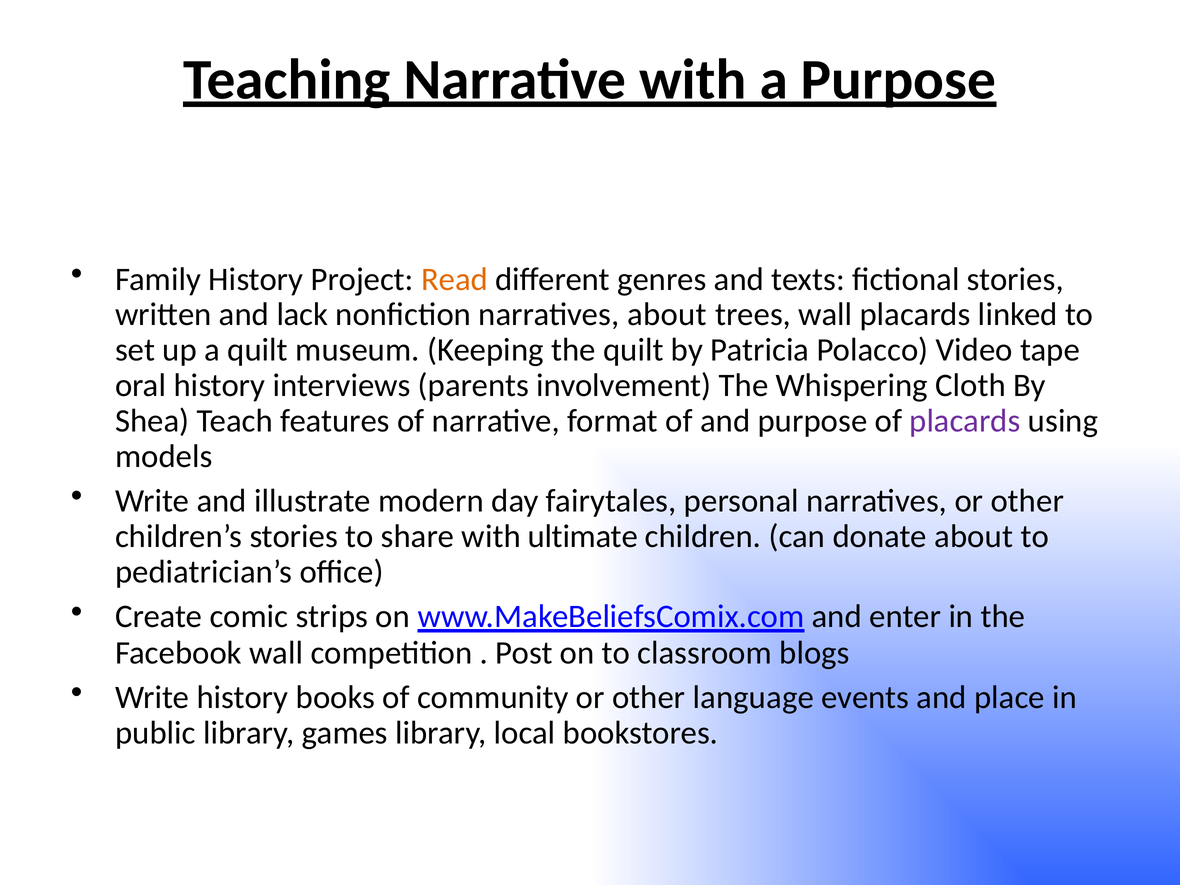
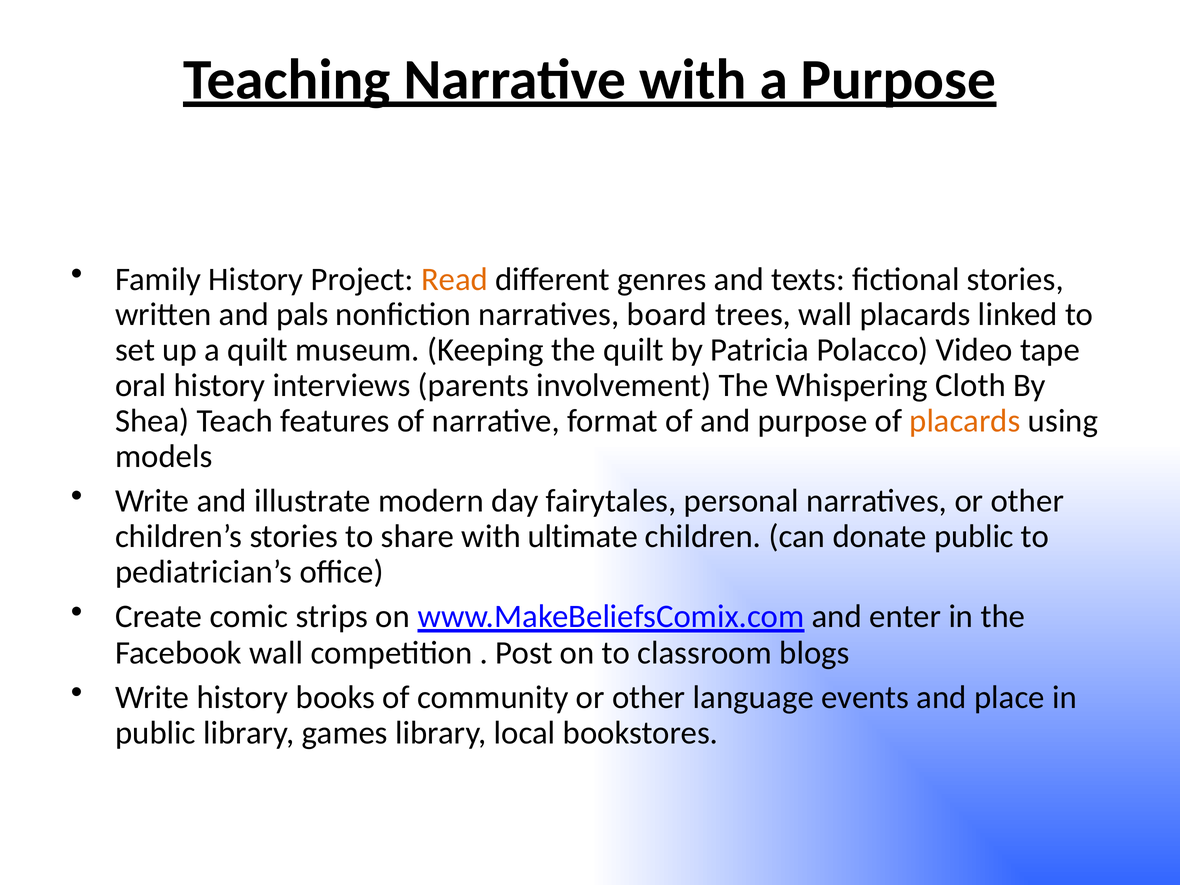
lack: lack -> pals (302, 315)
narratives about: about -> board (667, 315)
placards colour: purple -> orange (965, 421)
donate about: about -> public (974, 536)
